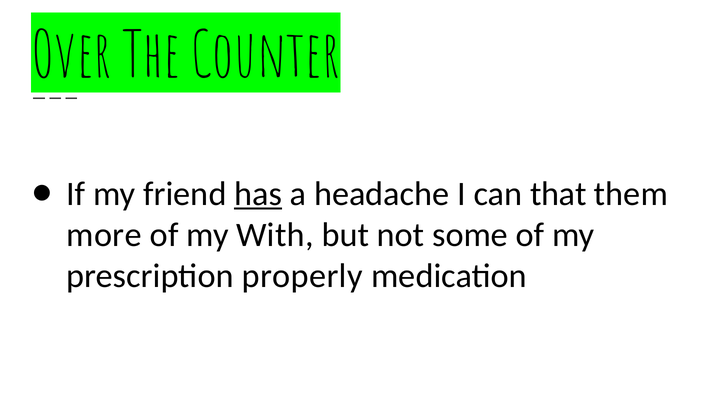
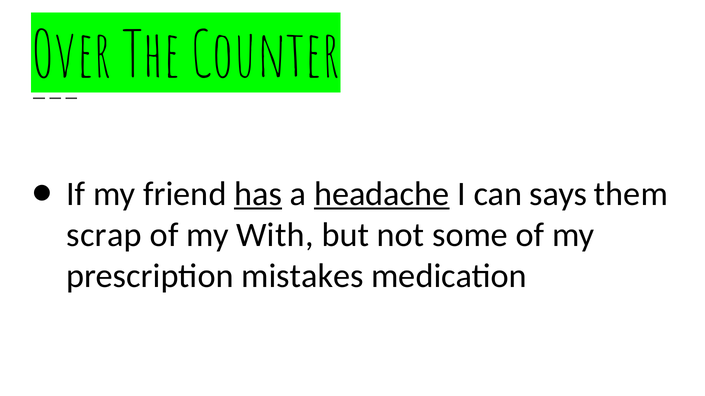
headache underline: none -> present (382, 194)
that: that -> says (558, 194)
more: more -> scrap (104, 235)
properly: properly -> mistakes (302, 276)
